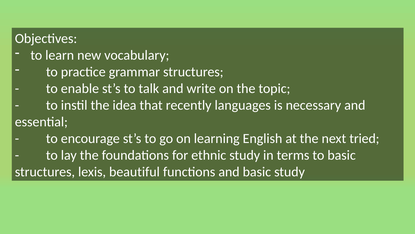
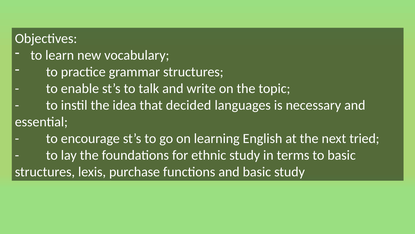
recently: recently -> decided (189, 105)
beautiful: beautiful -> purchase (135, 171)
